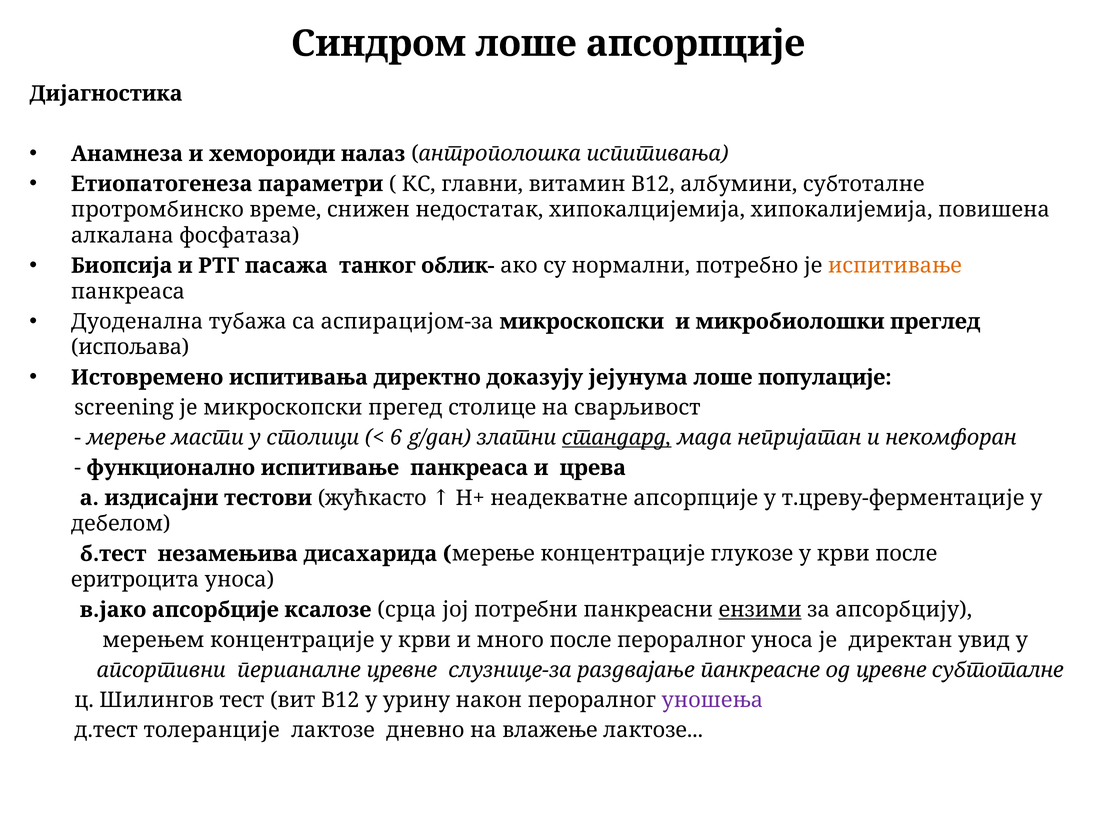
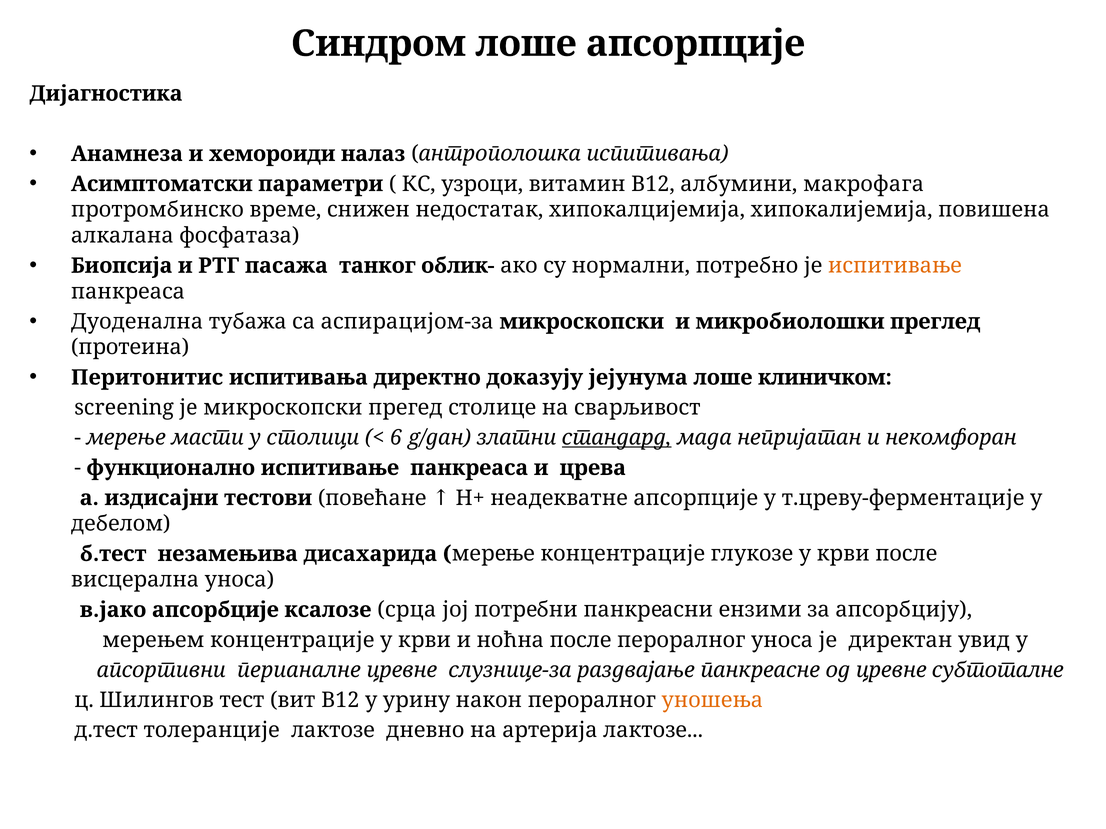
Етиопатогенеза: Етиопатогенеза -> Асимптоматски (162, 184)
главни: главни -> узроци (482, 184)
албумини субтоталне: субтоталне -> макрофага (864, 184)
испољава: испољава -> протеина (130, 348)
Истовремено: Истовремено -> Перитонитис (147, 378)
популације: популације -> клиничком (825, 378)
жућкасто: жућкасто -> повећане (372, 498)
еритроцита: еритроцита -> висцерална (135, 580)
ензими underline: present -> none (760, 610)
много: много -> ноћна (510, 640)
уношења colour: purple -> orange (712, 701)
влажење: влажење -> артерија (550, 731)
